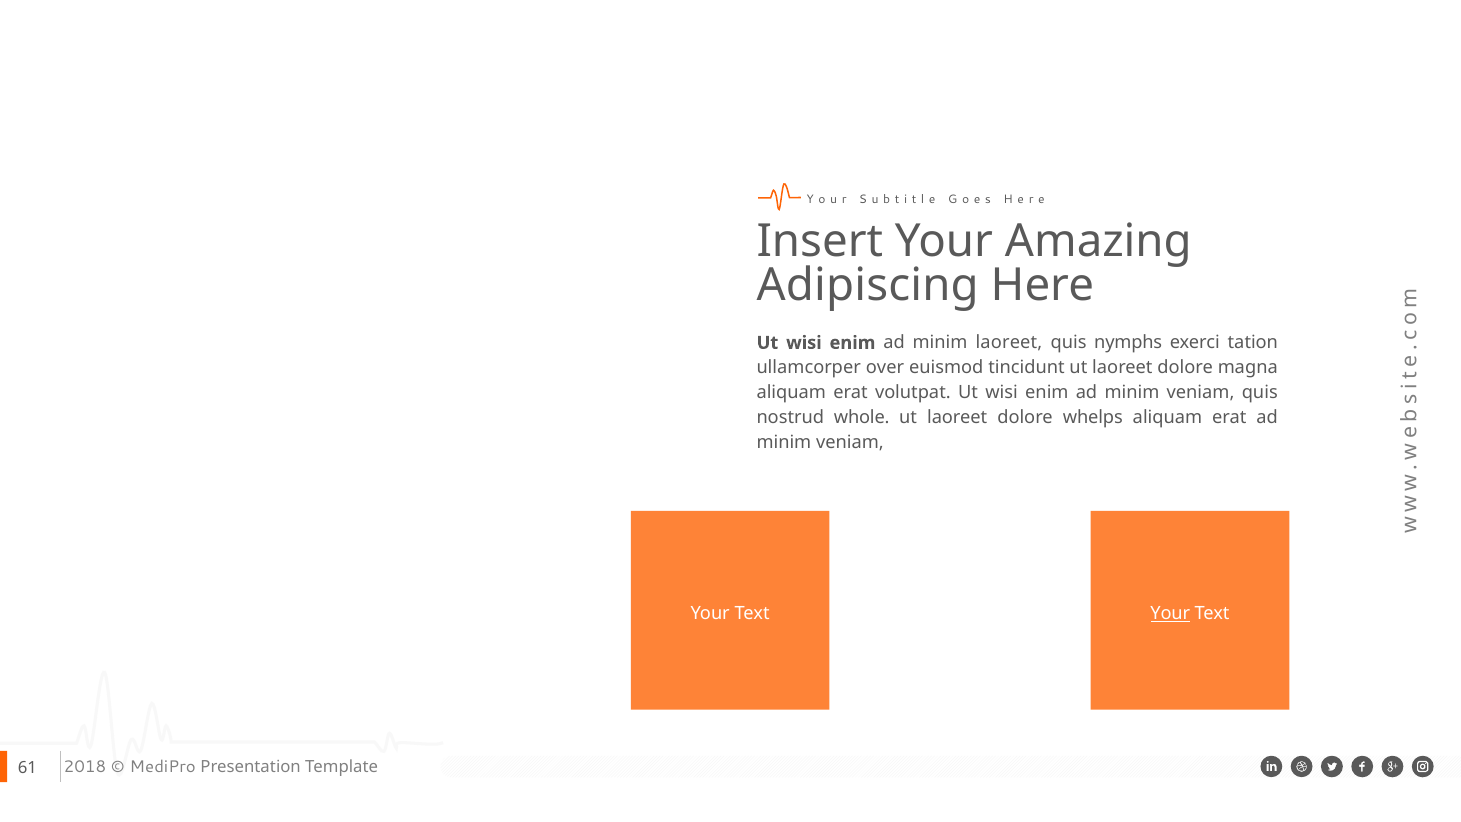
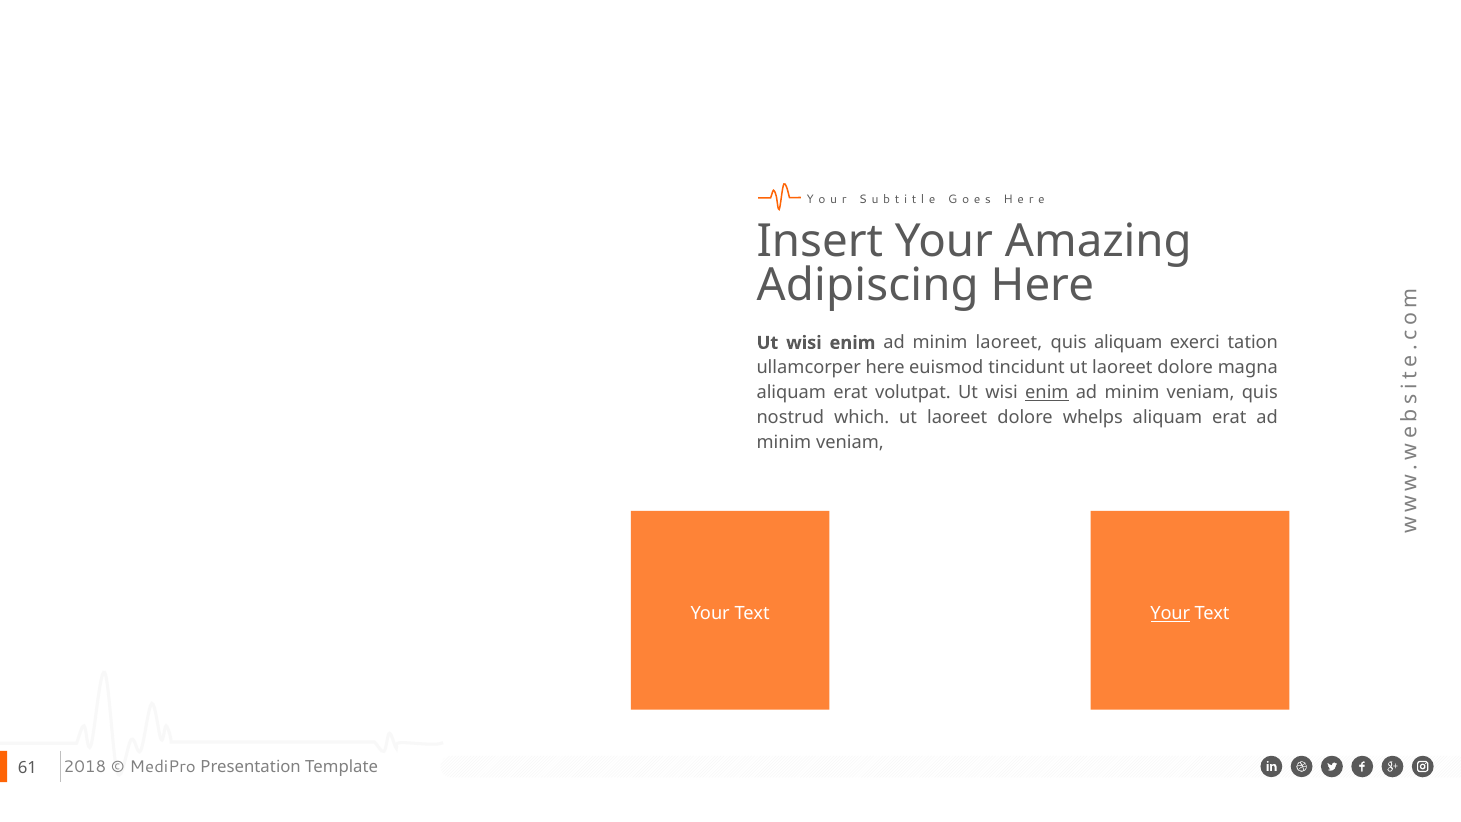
quis nymphs: nymphs -> aliquam (1128, 343)
ullamcorper over: over -> here (885, 368)
enim underline: none -> present (1047, 393)
whole: whole -> which (862, 418)
